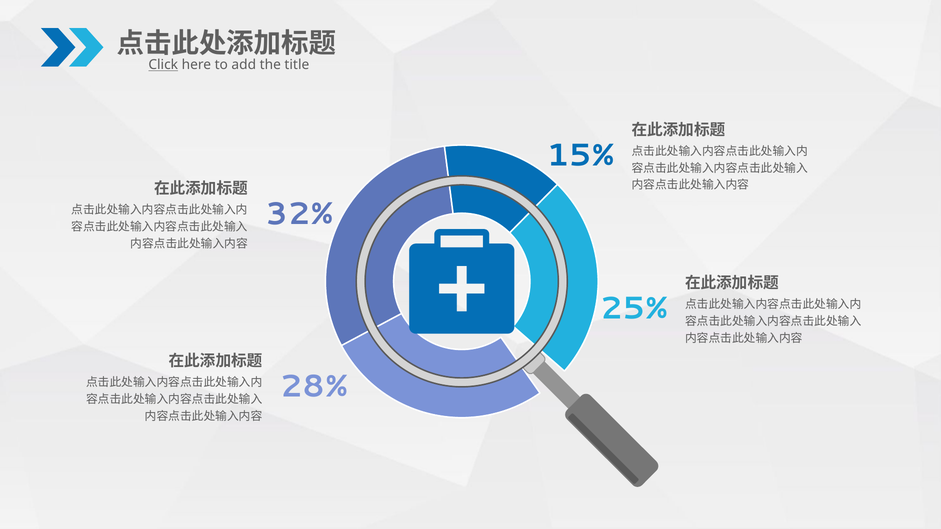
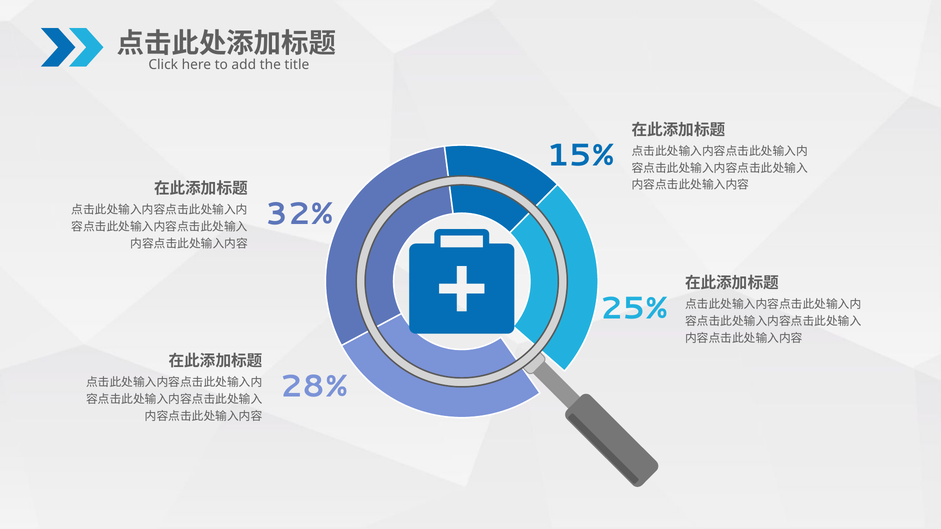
Click underline: present -> none (163, 65)
